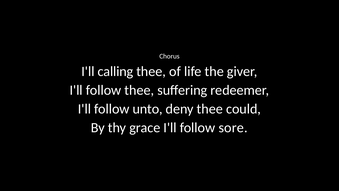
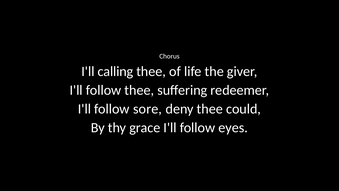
unto: unto -> sore (148, 109)
sore: sore -> eyes (233, 128)
